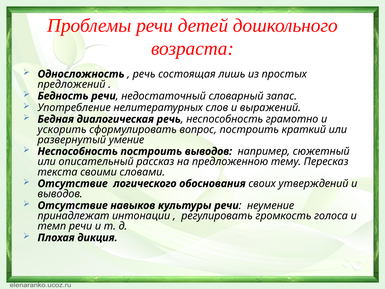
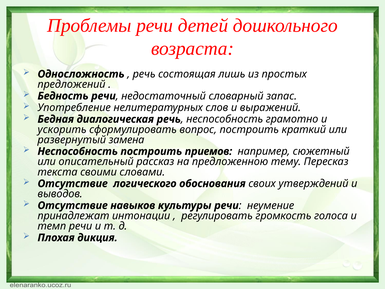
умение: умение -> замена (127, 140)
построить выводов: выводов -> приемов (209, 151)
